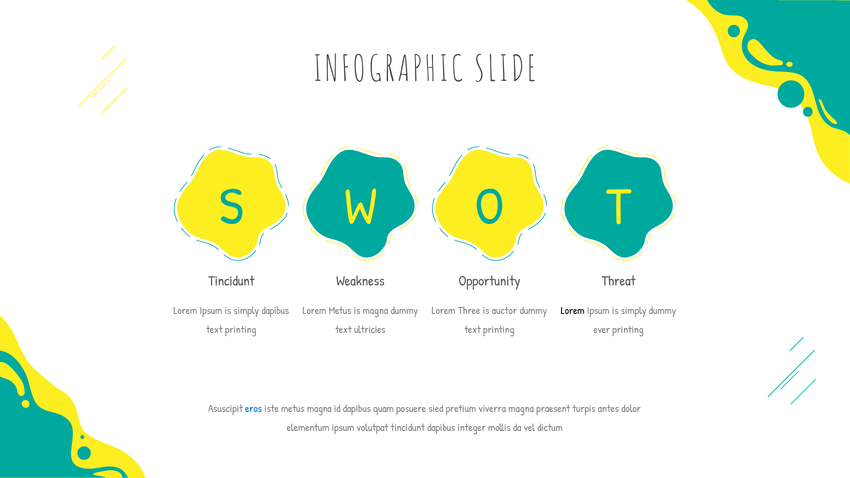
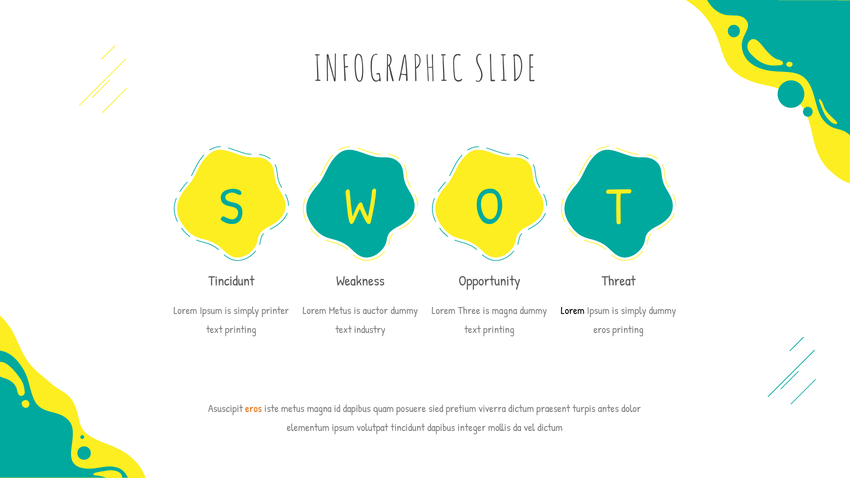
simply dapibus: dapibus -> printer (275, 311)
is magna: magna -> auctor (375, 311)
is auctor: auctor -> magna (504, 311)
ultricies: ultricies -> industry (370, 330)
ever: ever -> eros (602, 330)
eros colour: blue -> orange (254, 409)
viverra magna: magna -> dictum (521, 409)
